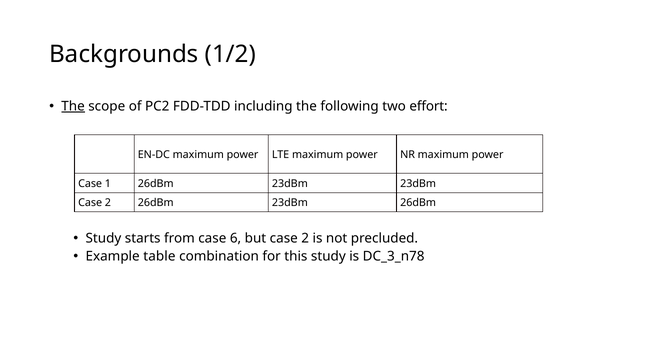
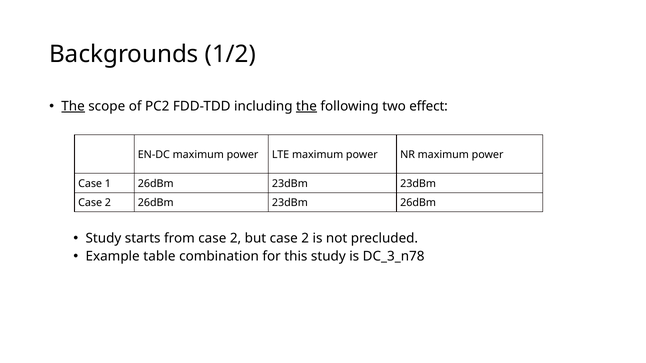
the underline: none -> present (307, 106)
effort: effort -> effect (429, 106)
from case 6: 6 -> 2 (236, 239)
